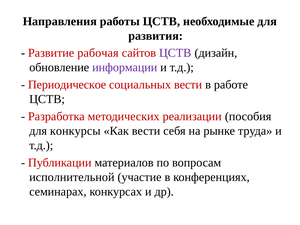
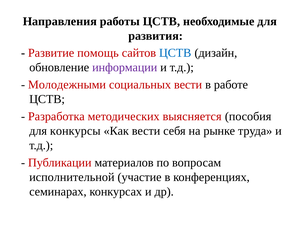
рабочая: рабочая -> помощь (98, 53)
ЦСТВ colour: purple -> blue (175, 53)
Периодическое: Периодическое -> Молодежными (67, 85)
реализации: реализации -> выясняется (192, 116)
